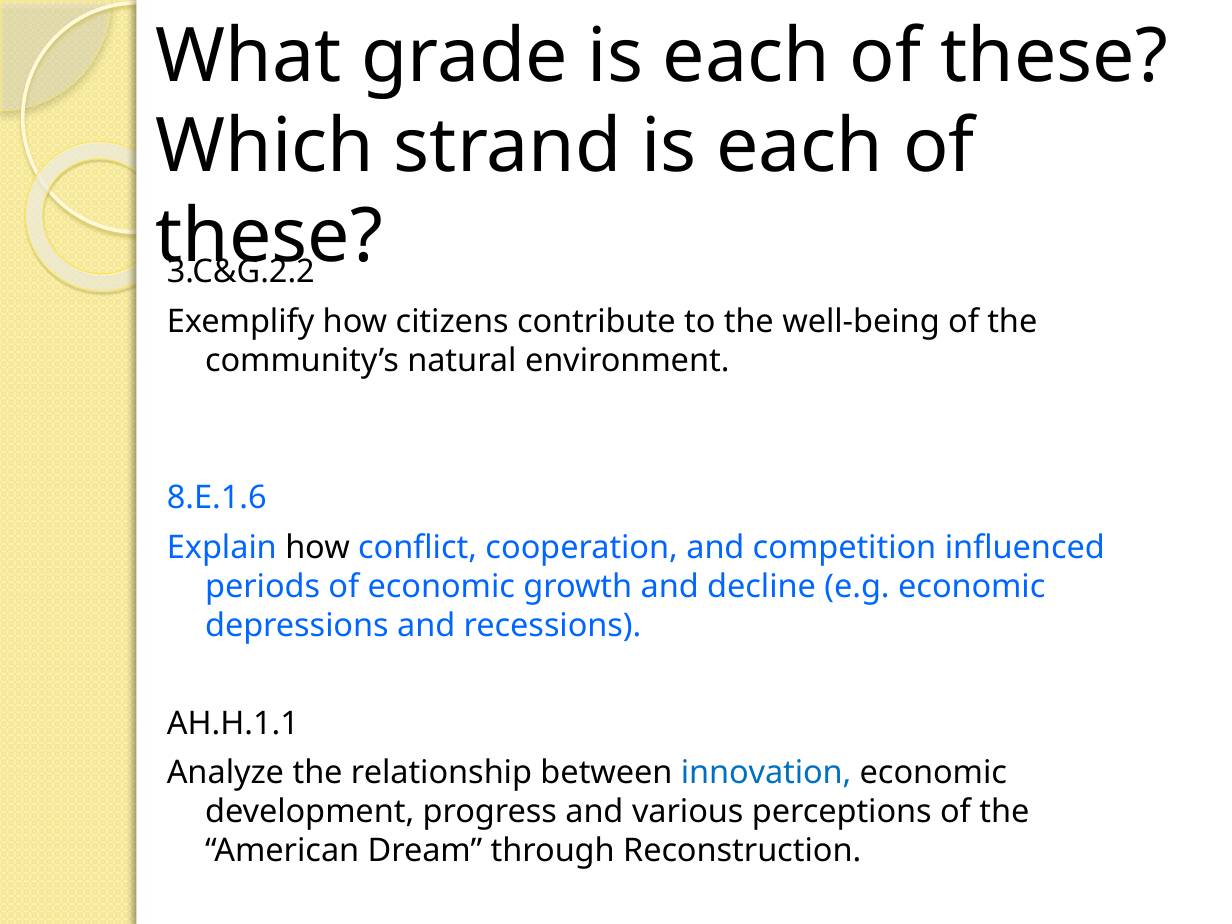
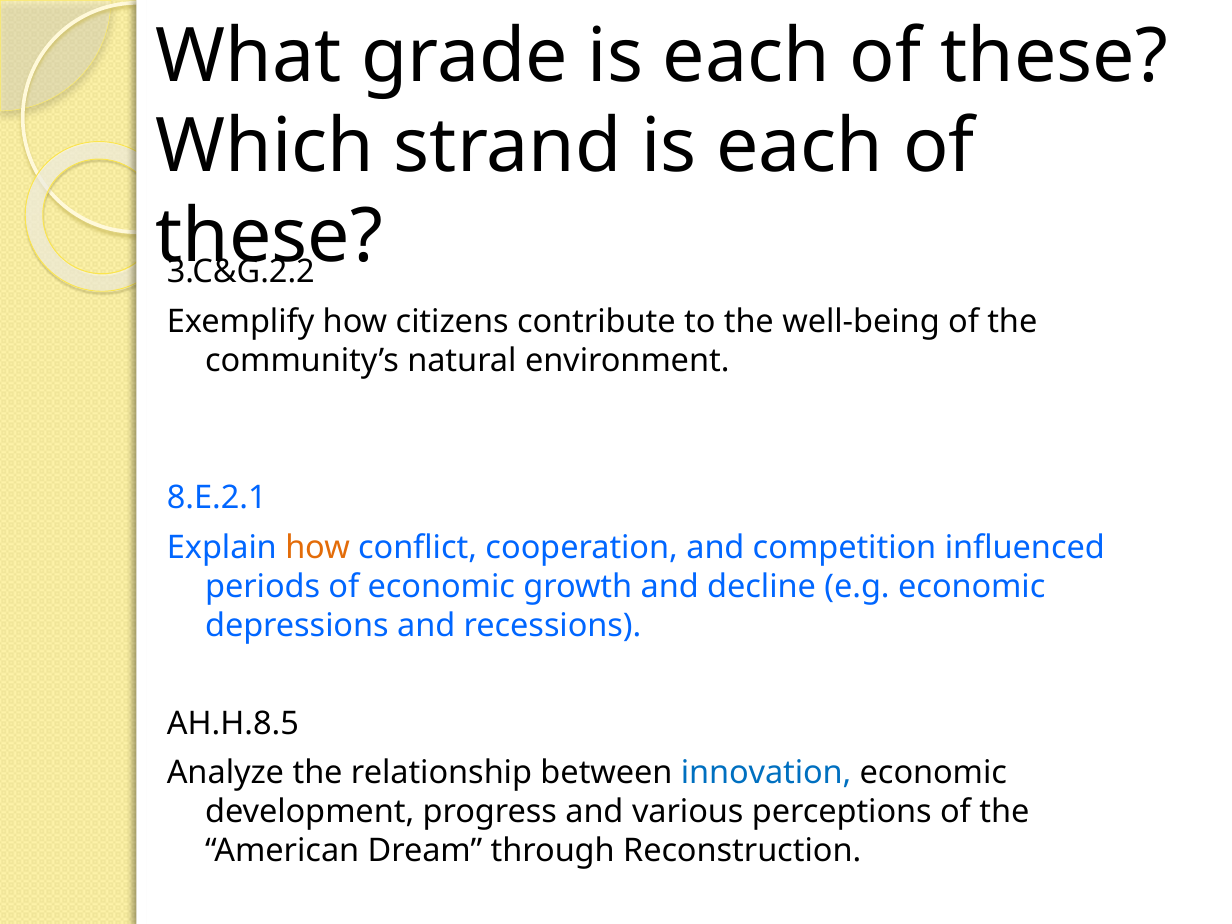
8.E.1.6: 8.E.1.6 -> 8.E.2.1 (217, 498)
how colour: black -> orange (318, 547)
AH.H.1.1: AH.H.1.1 -> AH.H.8.5 (233, 724)
